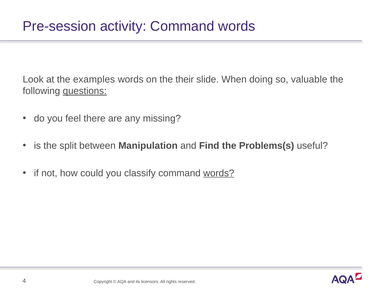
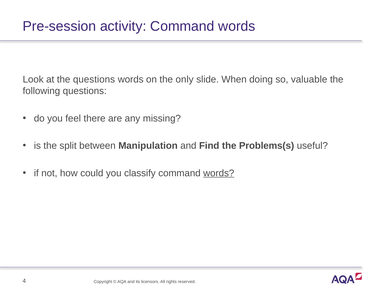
the examples: examples -> questions (94, 79)
their: their -> only (185, 79)
questions underline: present -> none (85, 91)
